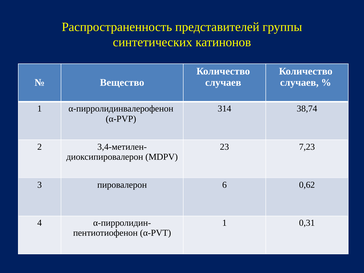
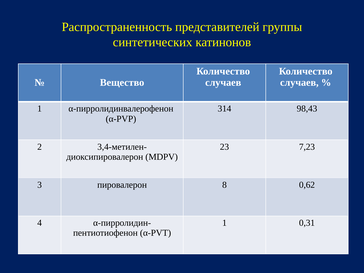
38,74: 38,74 -> 98,43 (307, 109)
6: 6 -> 8 (224, 185)
